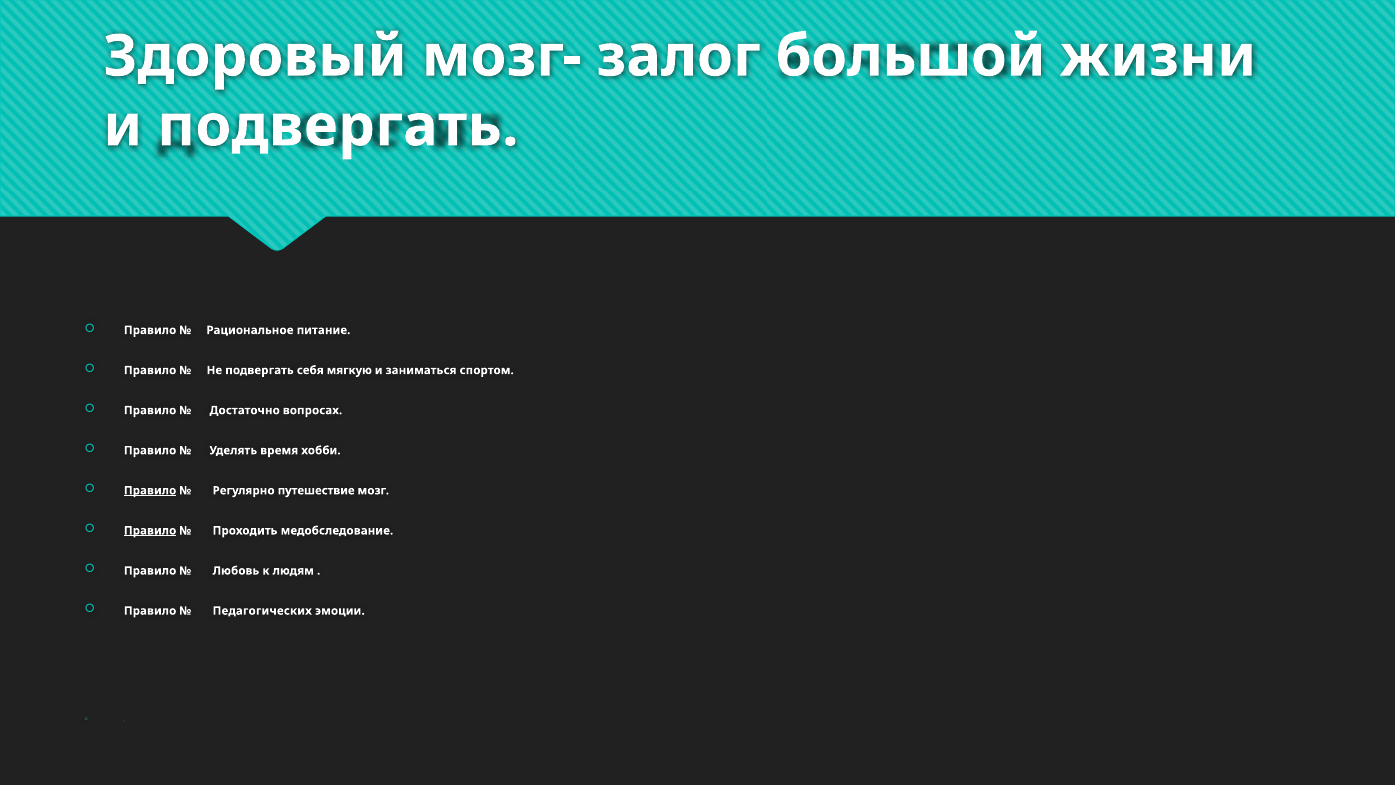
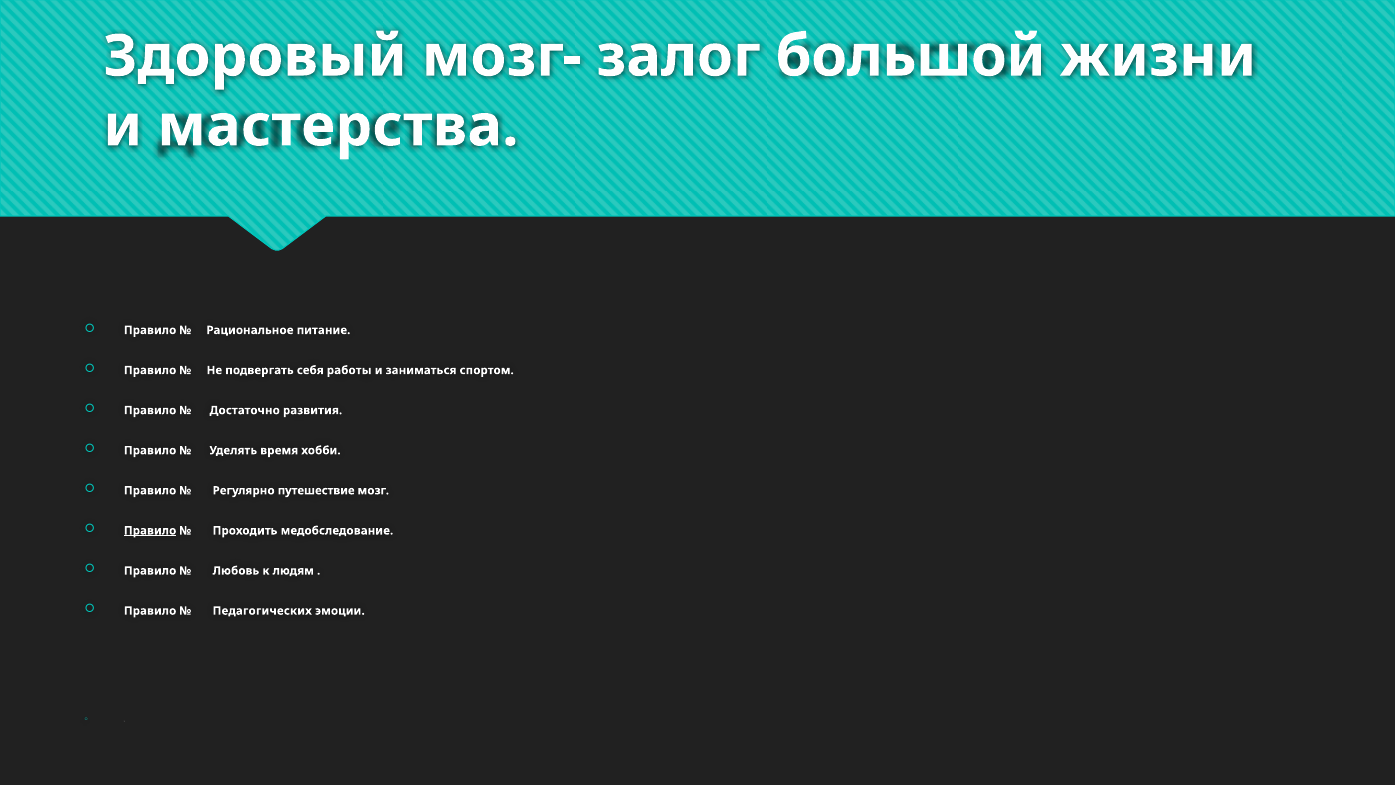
и подвергать: подвергать -> мастерства (338, 126)
мягкую: мягкую -> работы (349, 370)
вопросах: вопросах -> развития (313, 410)
Правило underline: present -> none (150, 490)
